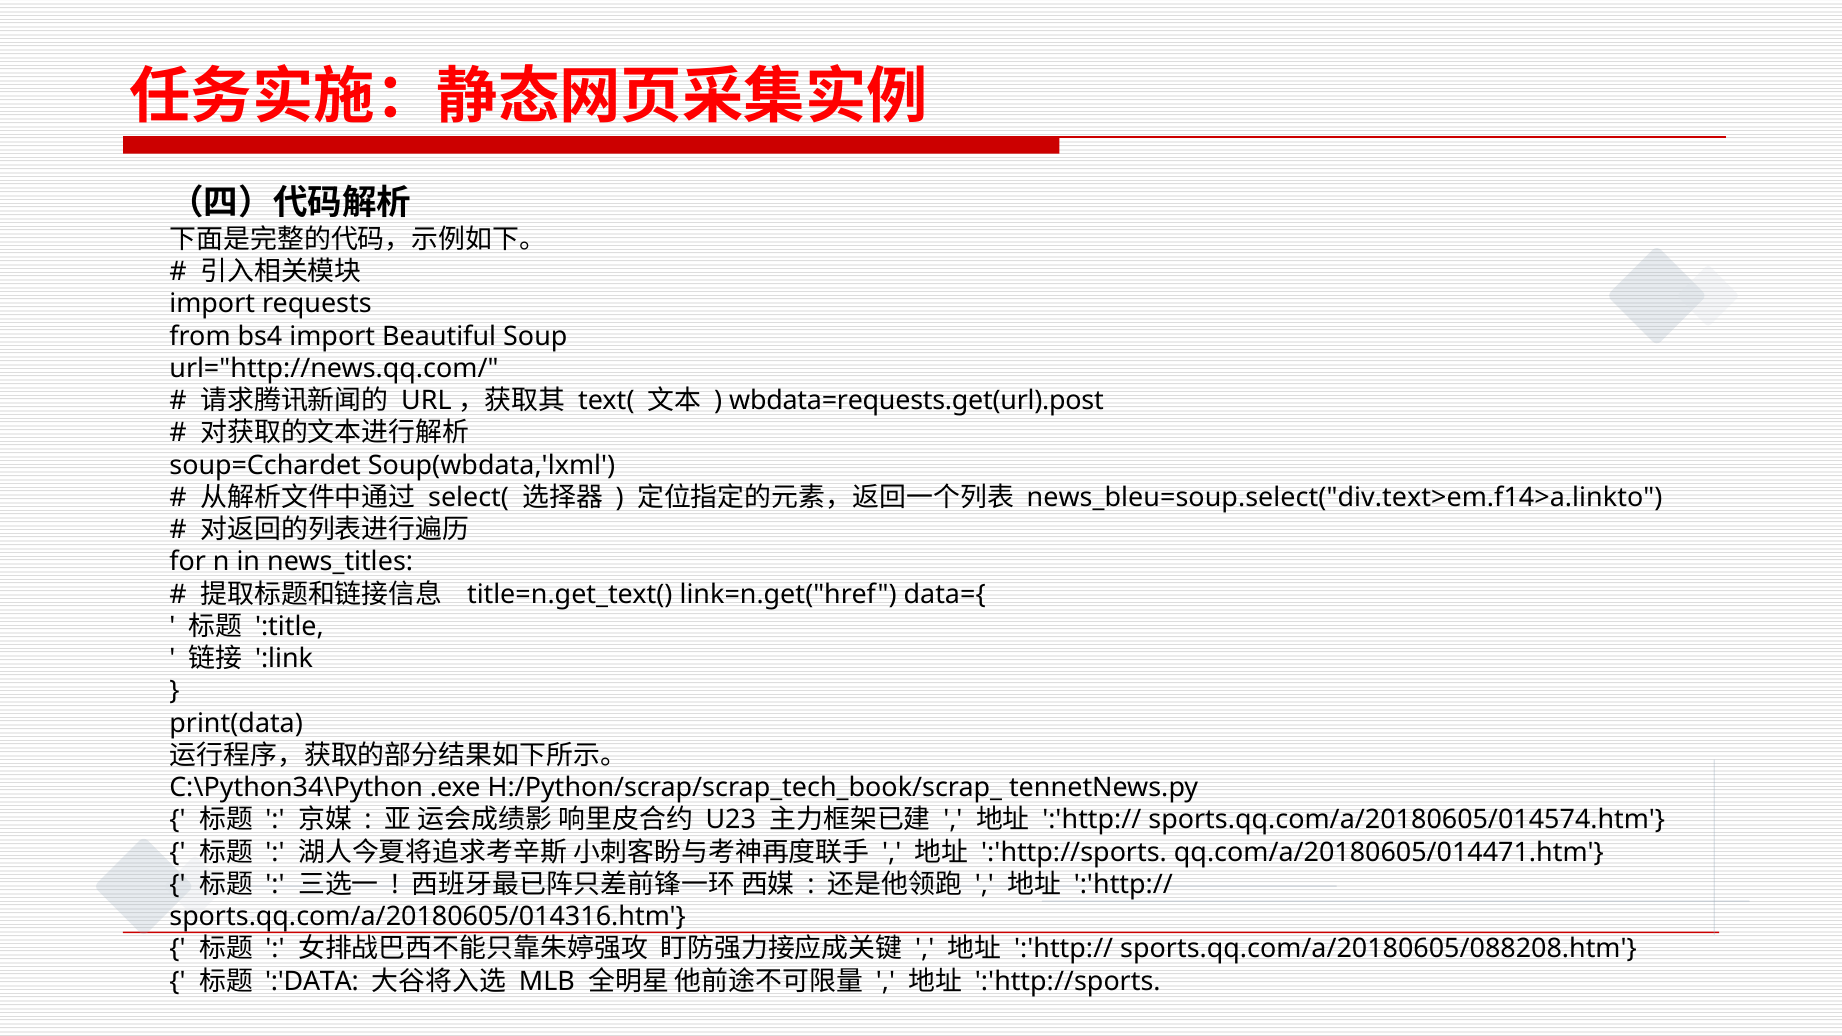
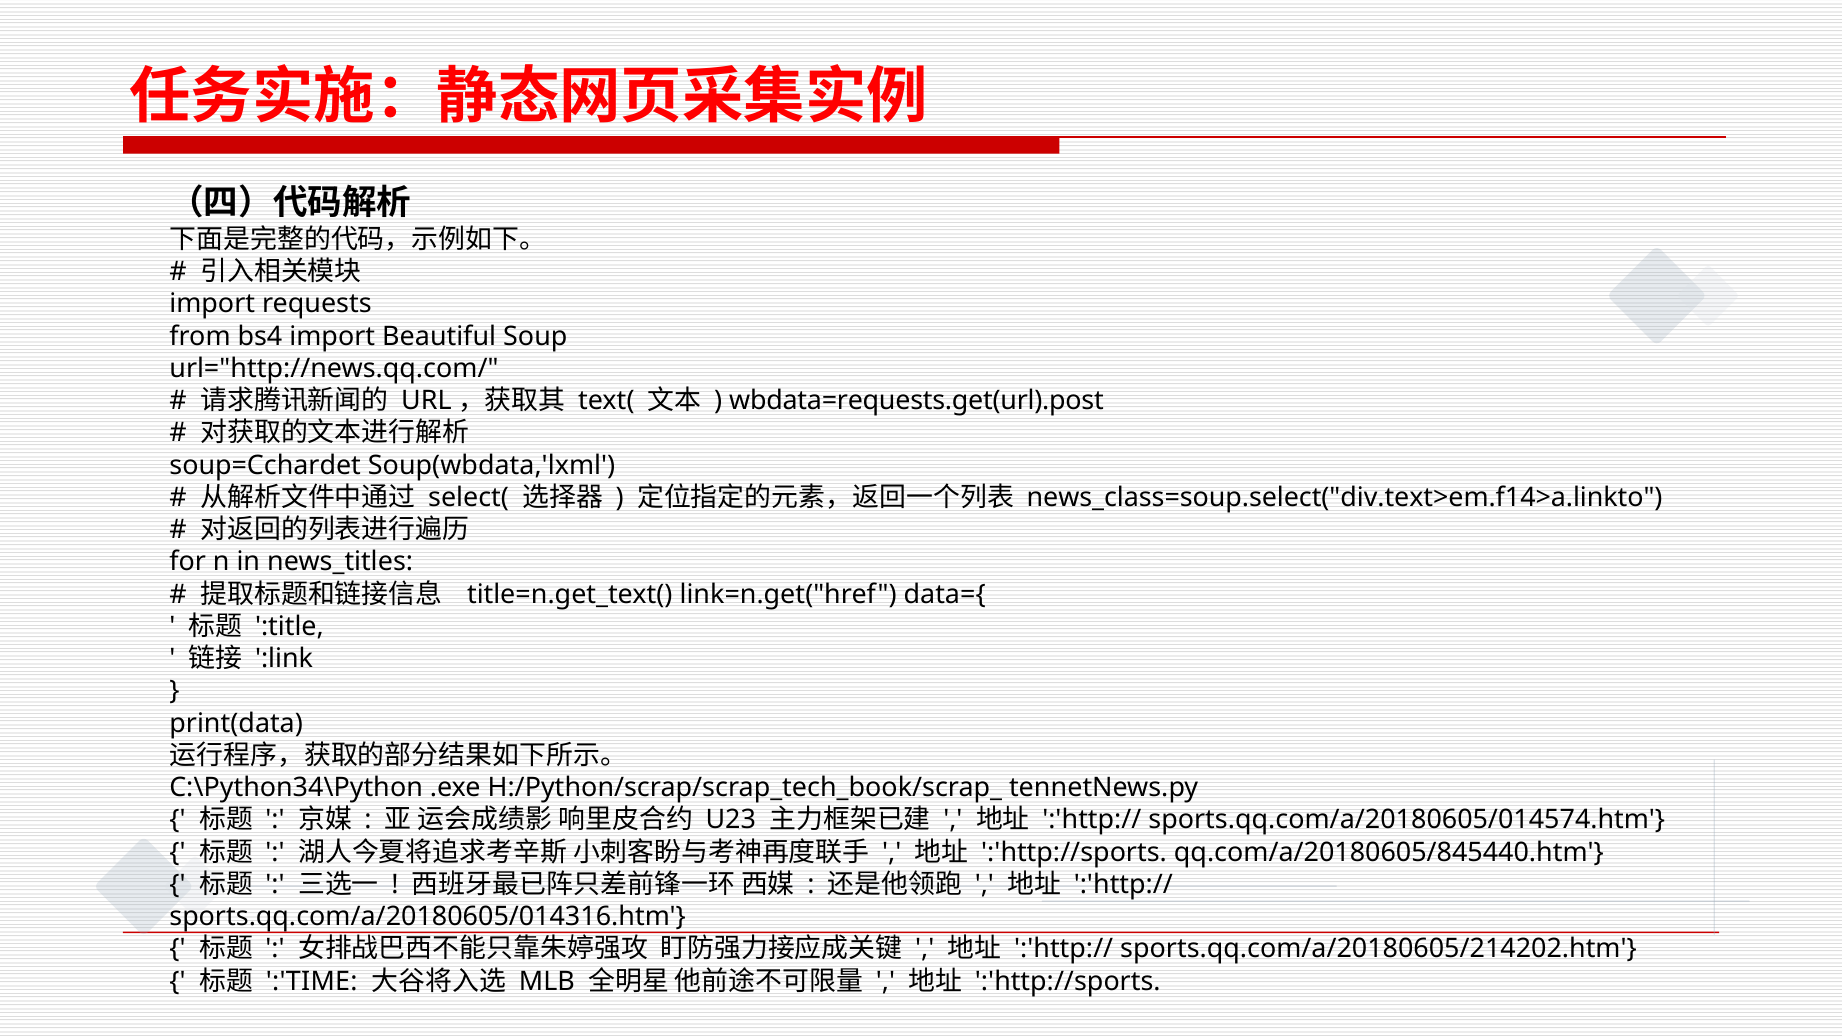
news_bleu=soup.select("div.text>em.f14>a.linkto: news_bleu=soup.select("div.text>em.f14>a.linkto -> news_class=soup.select("div.text>em.f14>a.linkto (1345, 497)
qq.com/a/20180605/014471.htm: qq.com/a/20180605/014471.htm -> qq.com/a/20180605/845440.htm (1389, 852)
sports.qq.com/a/20180605/088208.htm: sports.qq.com/a/20180605/088208.htm -> sports.qq.com/a/20180605/214202.htm (1379, 949)
:'DATA: :'DATA -> :'TIME (312, 981)
